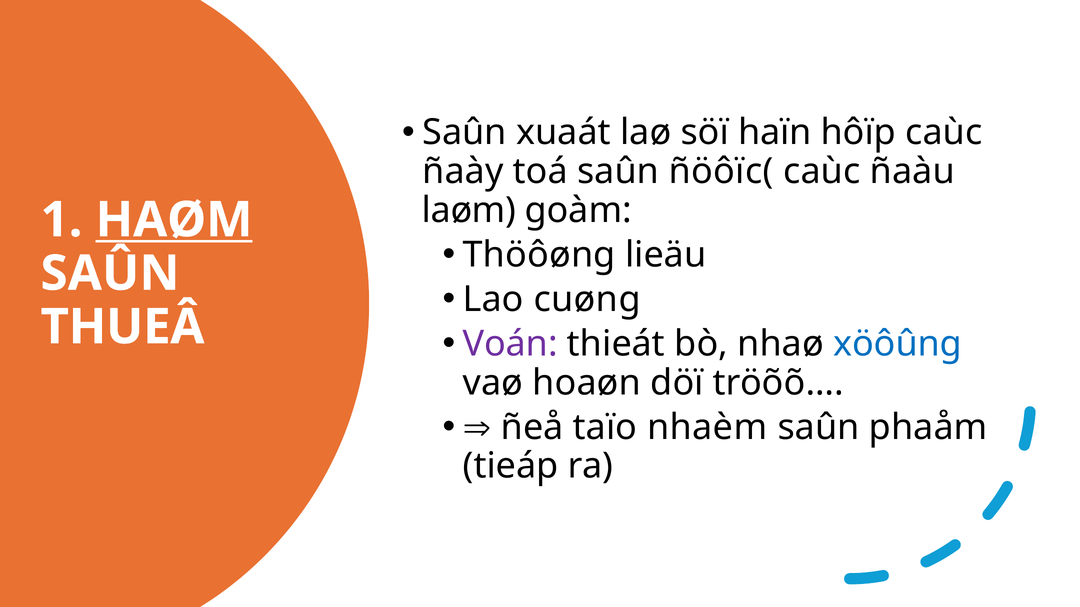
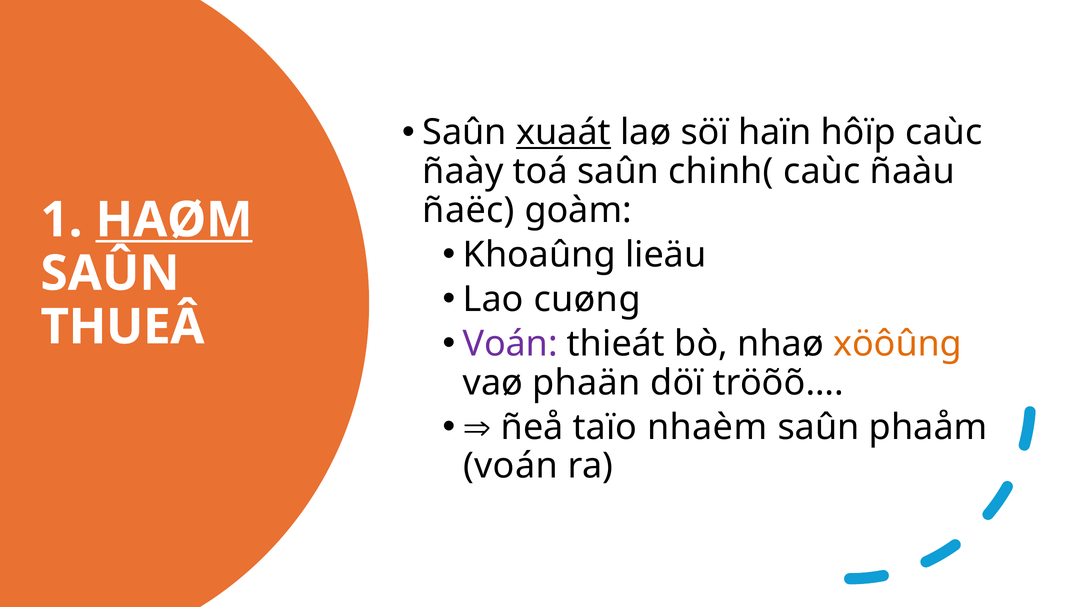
xuaát underline: none -> present (563, 133)
ñöôïc(: ñöôïc( -> chinh( (721, 172)
laøm: laøm -> ñaëc (469, 211)
Thöôøng: Thöôøng -> Khoaûng (539, 255)
xöôûng colour: blue -> orange (898, 344)
hoaøn: hoaøn -> phaän (587, 383)
tieáp: tieáp -> voán (510, 466)
